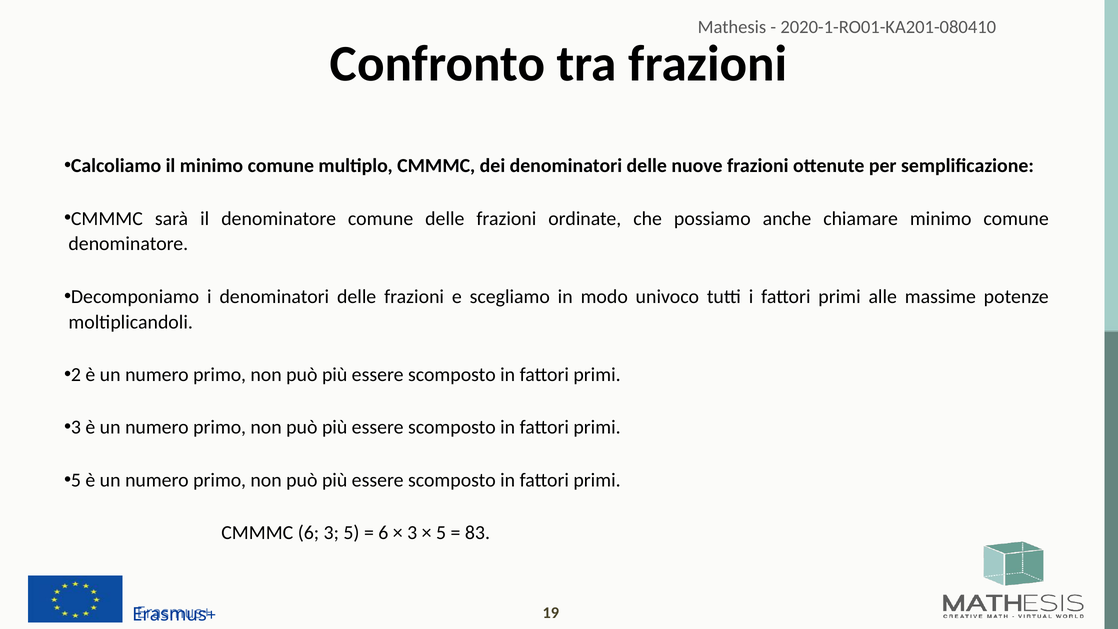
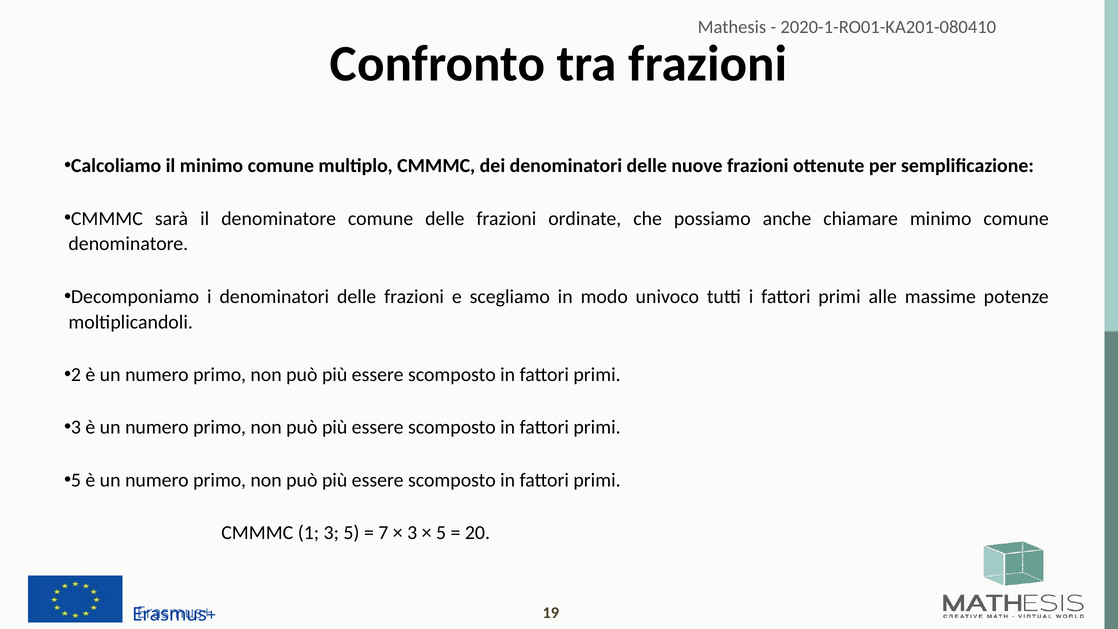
CMMMC 6: 6 -> 1 (308, 533)
6: 6 -> 7 (383, 533)
83: 83 -> 20 (477, 533)
